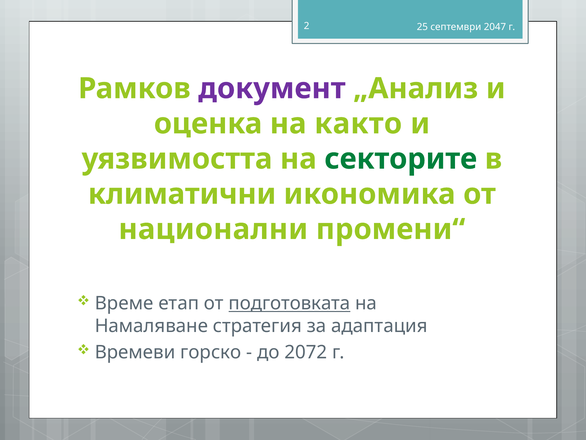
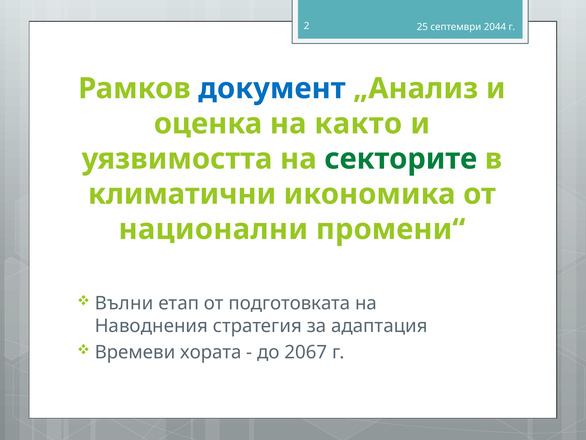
2047: 2047 -> 2044 (495, 27)
документ colour: purple -> blue (272, 88)
Време: Време -> Вълни (124, 303)
подготовката underline: present -> none (289, 303)
Намаляване: Намаляване -> Наводнения (151, 326)
горско: горско -> хората (211, 352)
2072: 2072 -> 2067 (306, 352)
